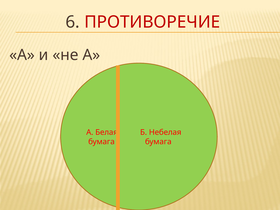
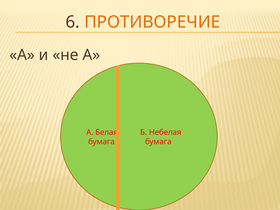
ПРОТИВОРЕЧИЕ colour: red -> orange (152, 22)
